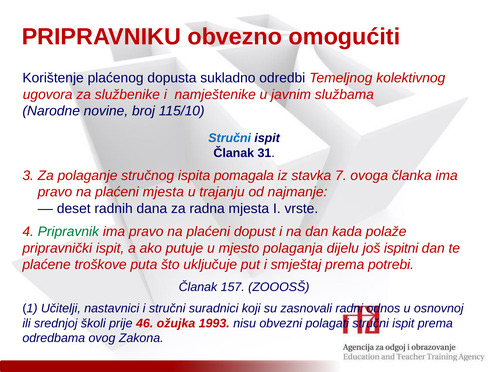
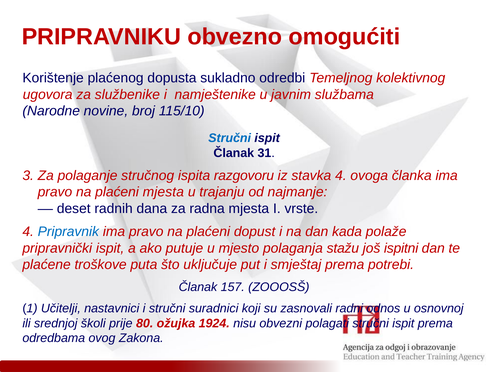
pomagala: pomagala -> razgovoru (244, 175)
stavka 7: 7 -> 4 (341, 175)
Pripravnik colour: green -> blue (68, 232)
dijelu: dijelu -> stažu (343, 248)
46: 46 -> 80 (145, 323)
1993: 1993 -> 1924 (214, 323)
